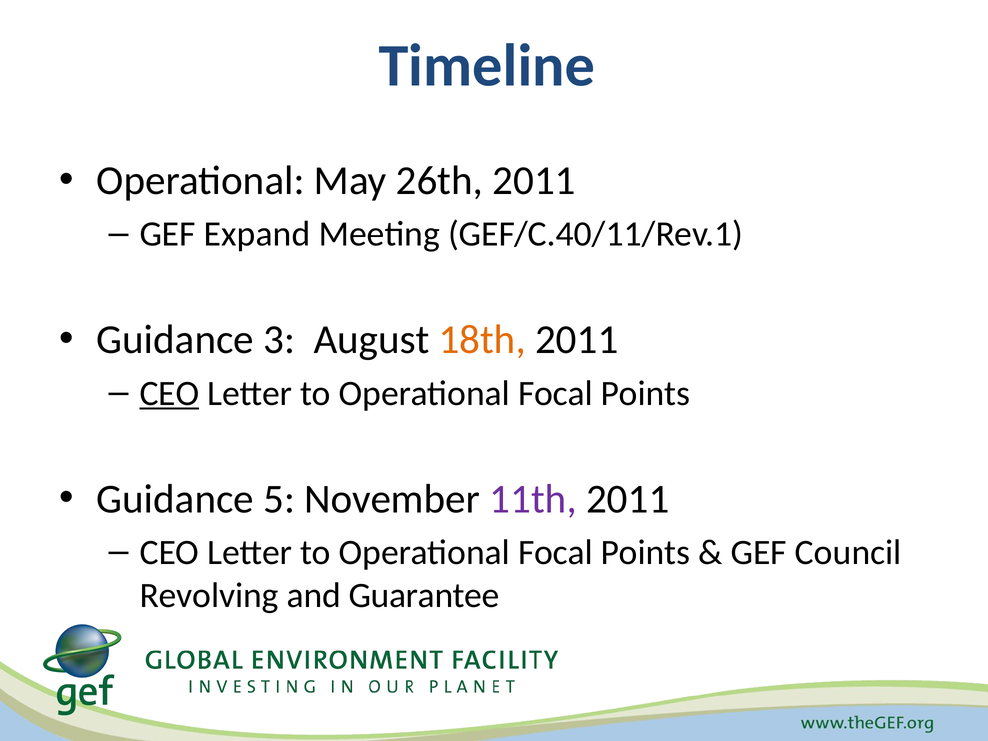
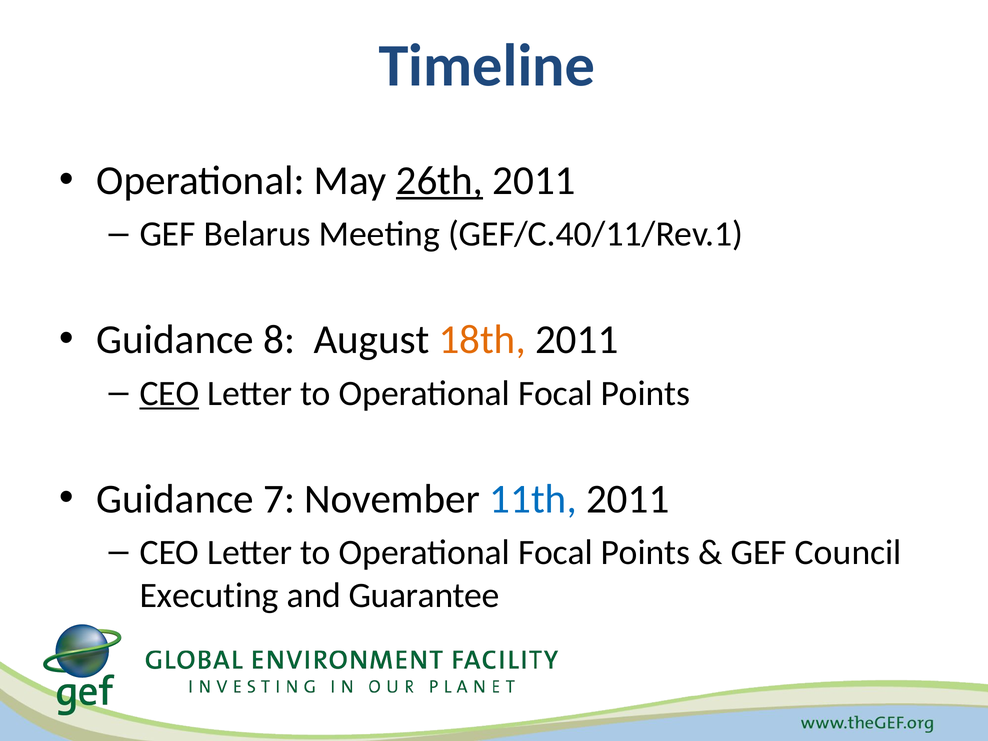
26th underline: none -> present (439, 181)
Expand: Expand -> Belarus (257, 234)
3: 3 -> 8 (279, 340)
5: 5 -> 7 (279, 499)
11th colour: purple -> blue (533, 499)
Revolving: Revolving -> Executing (209, 595)
